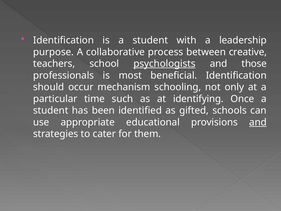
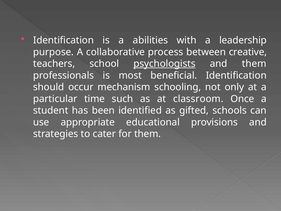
is a student: student -> abilities (150, 40)
and those: those -> them (254, 64)
identifying: identifying -> classroom (198, 99)
and underline: present -> none (258, 122)
